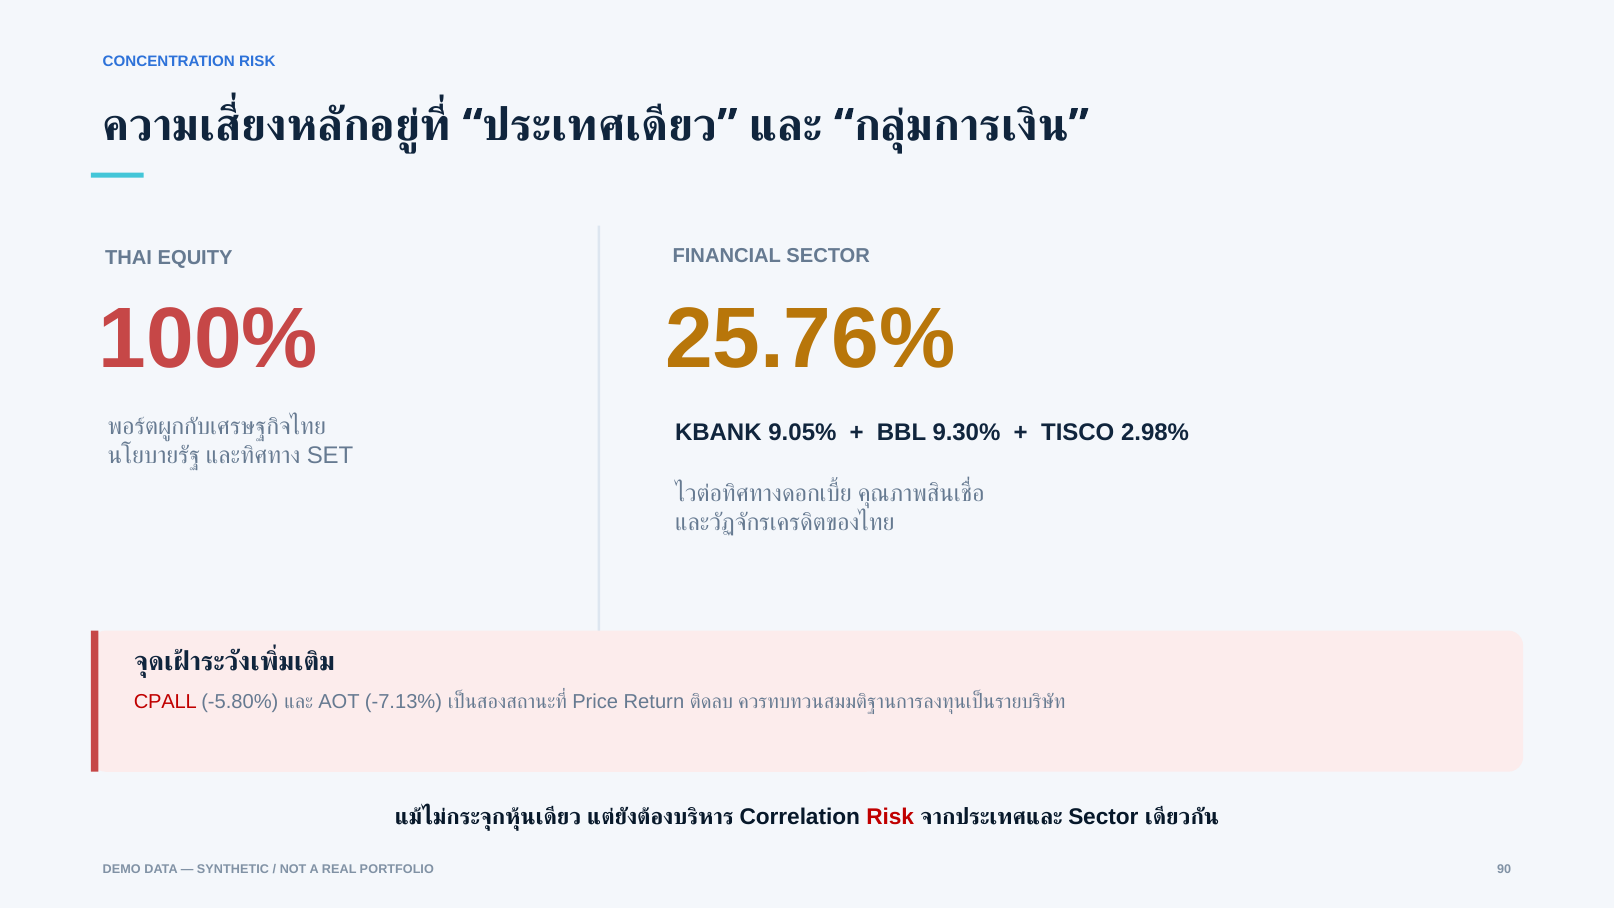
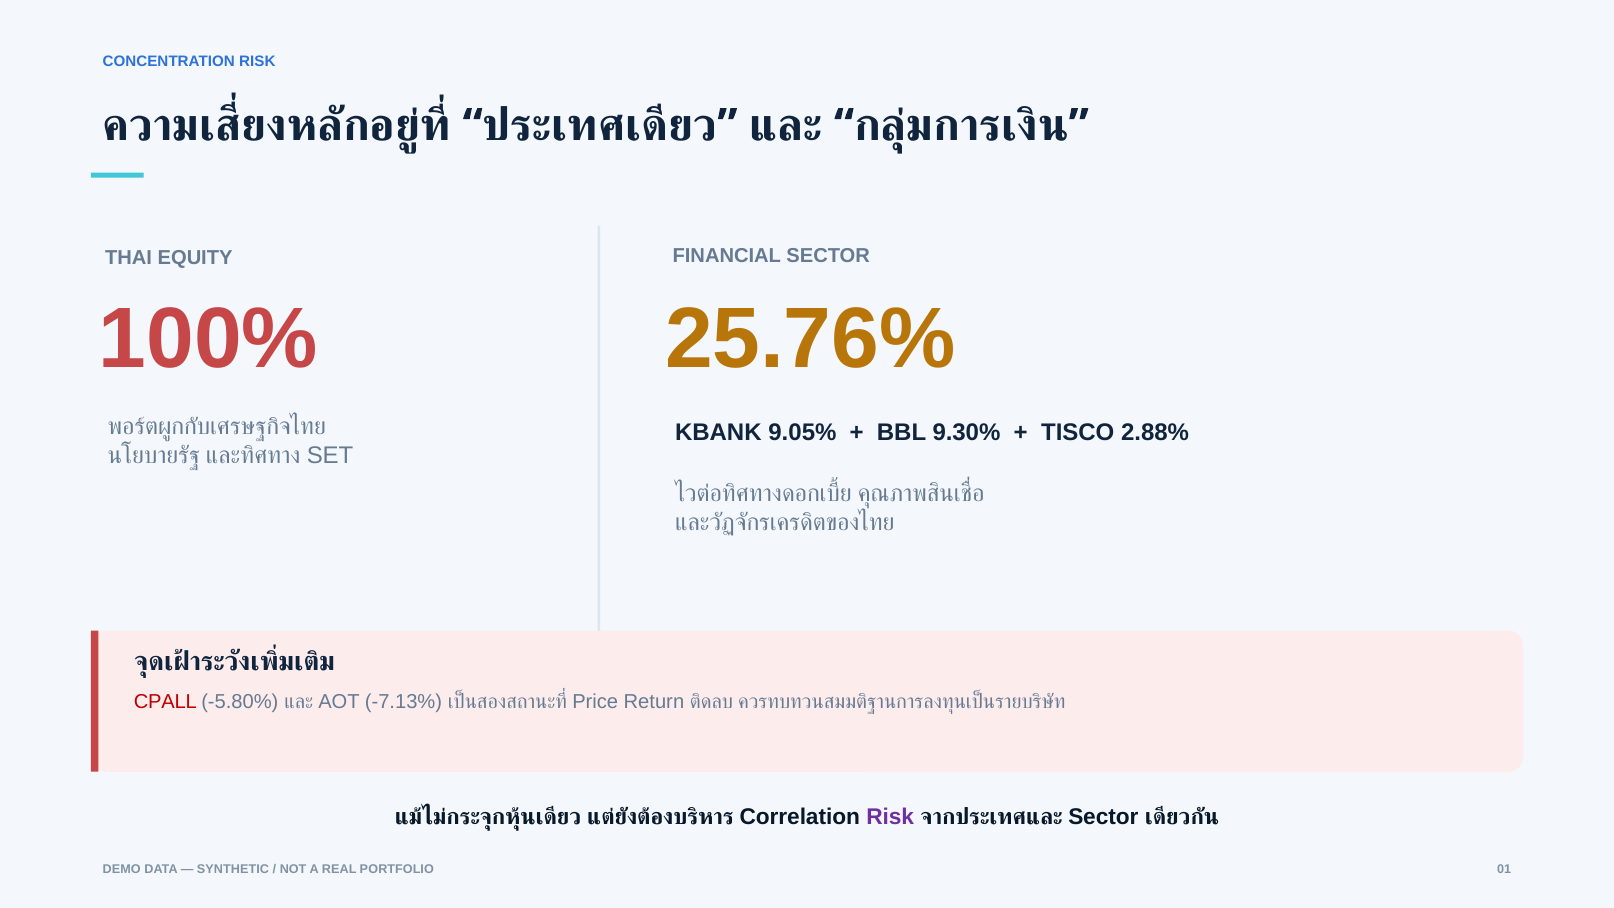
2.98%: 2.98% -> 2.88% (1155, 432)
Risk colour: red -> purple (890, 817)
90: 90 -> 01 (1504, 870)
